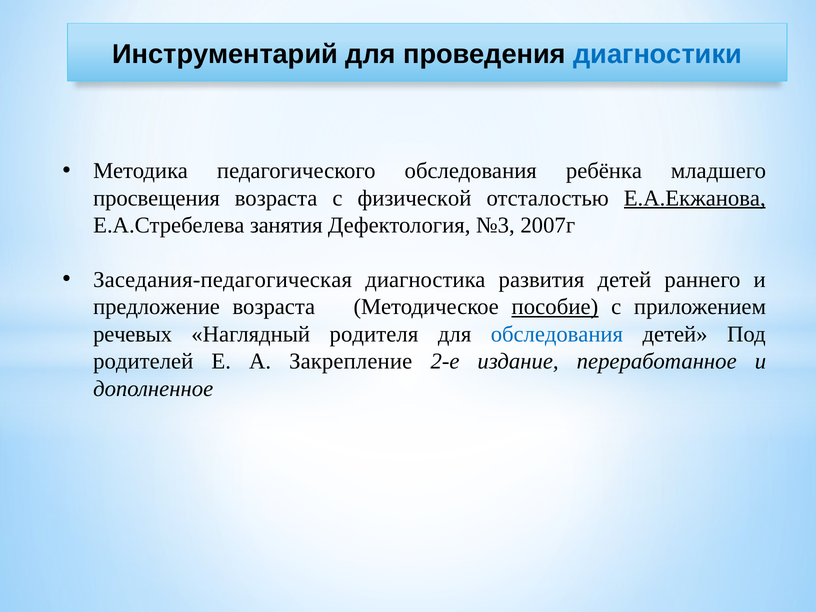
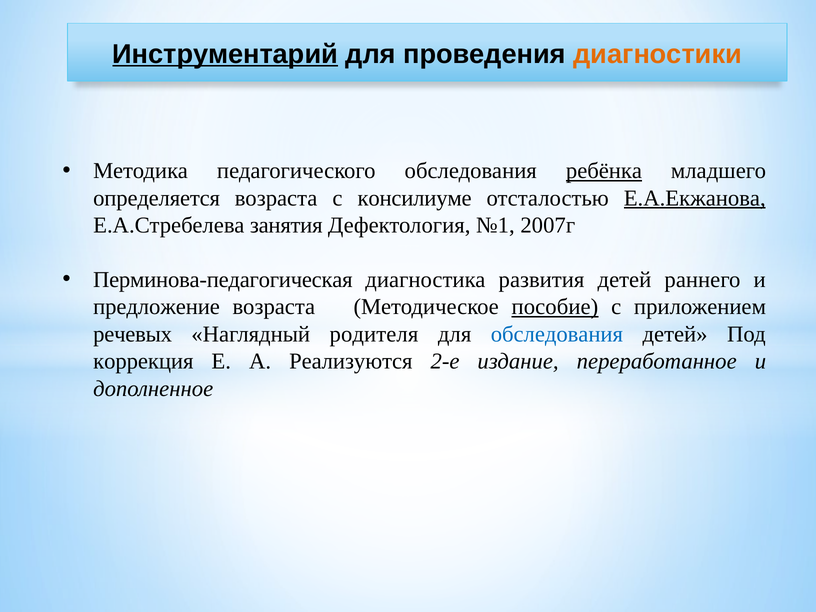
Инструментарий underline: none -> present (225, 54)
диагностики colour: blue -> orange (658, 54)
ребёнка underline: none -> present (604, 171)
просвещения: просвещения -> определяется (157, 198)
физической: физической -> консилиуме (415, 198)
№3: №3 -> №1 (495, 225)
Заседания-педагогическая: Заседания-педагогическая -> Перминова-педагогическая (223, 280)
родителей: родителей -> коррекция (143, 361)
Закрепление: Закрепление -> Реализуются (351, 361)
